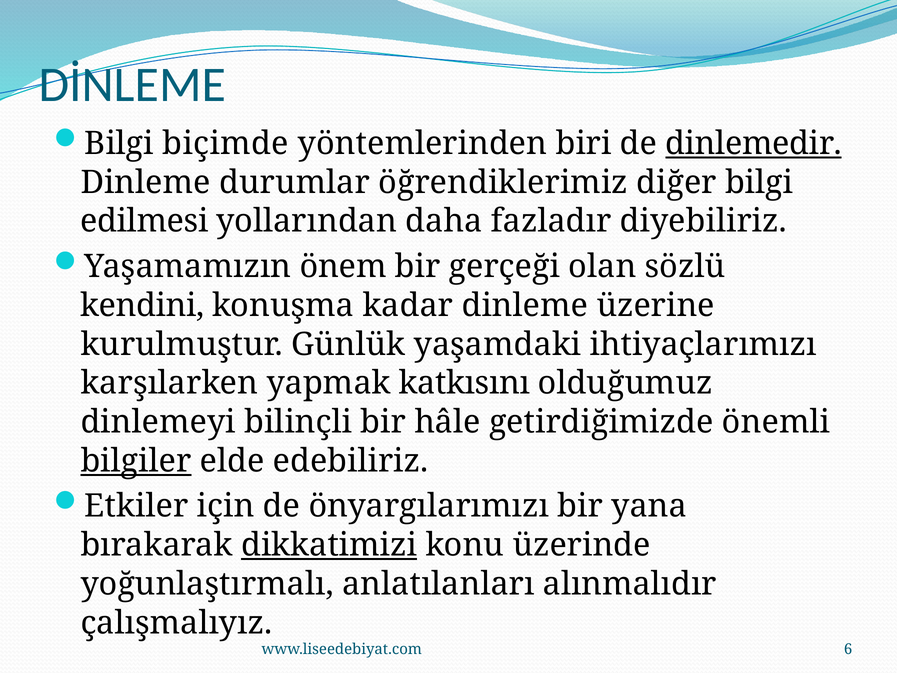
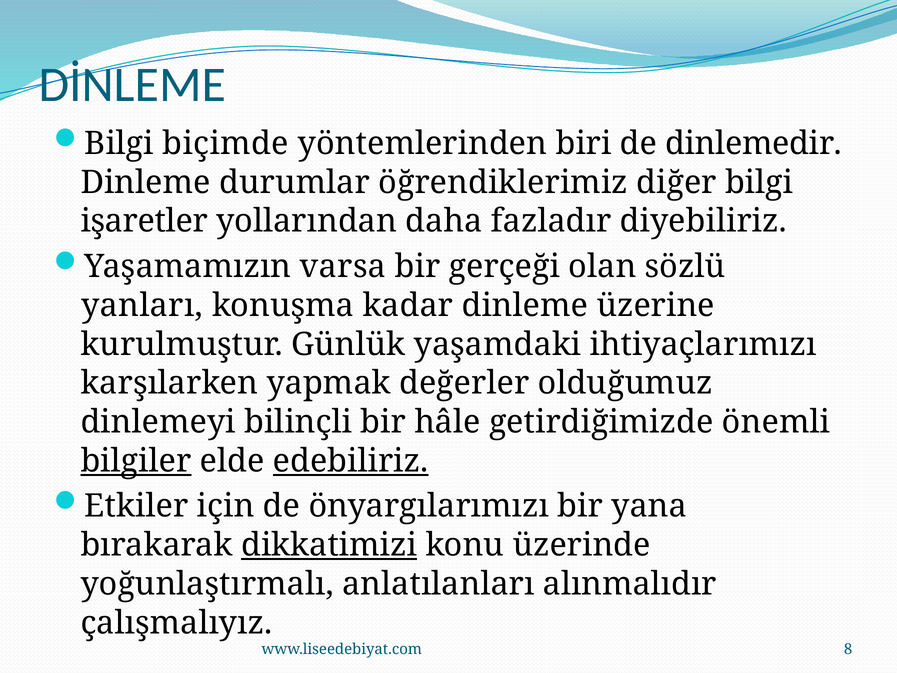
dinlemedir underline: present -> none (754, 143)
edilmesi: edilmesi -> işaretler (144, 221)
önem: önem -> varsa (343, 266)
kendini: kendini -> yanları (142, 305)
katkısını: katkısını -> değerler (464, 383)
edebiliriz underline: none -> present (351, 461)
6: 6 -> 8 (848, 649)
